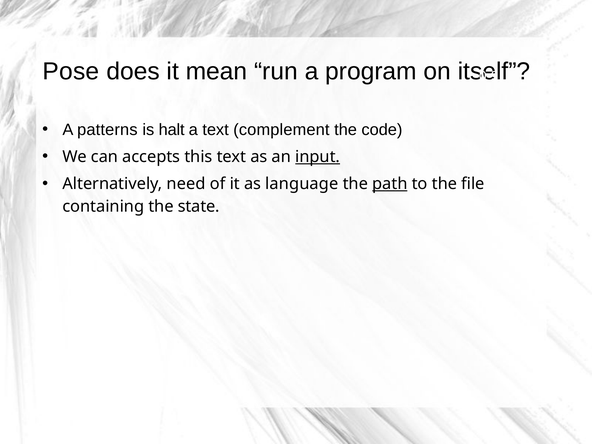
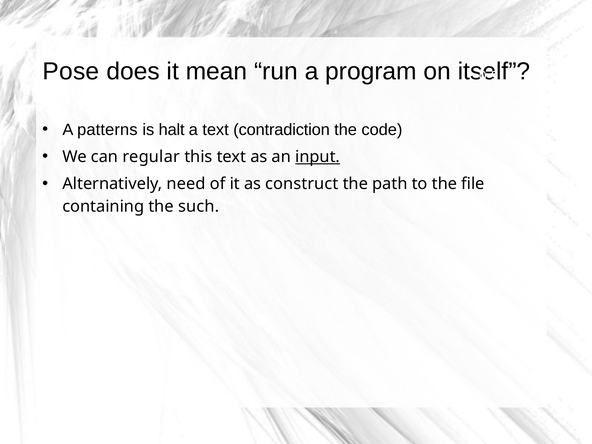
complement: complement -> contradiction (282, 130)
accepts: accepts -> regular (151, 157)
language: language -> construct (302, 184)
path underline: present -> none (390, 184)
state: state -> such (199, 206)
